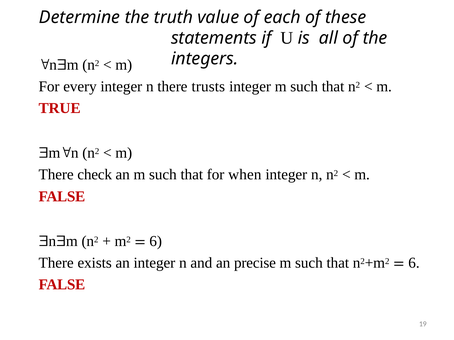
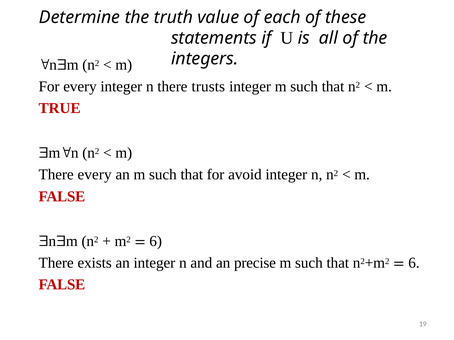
There check: check -> every (95, 175)
when: when -> avoid (245, 175)
